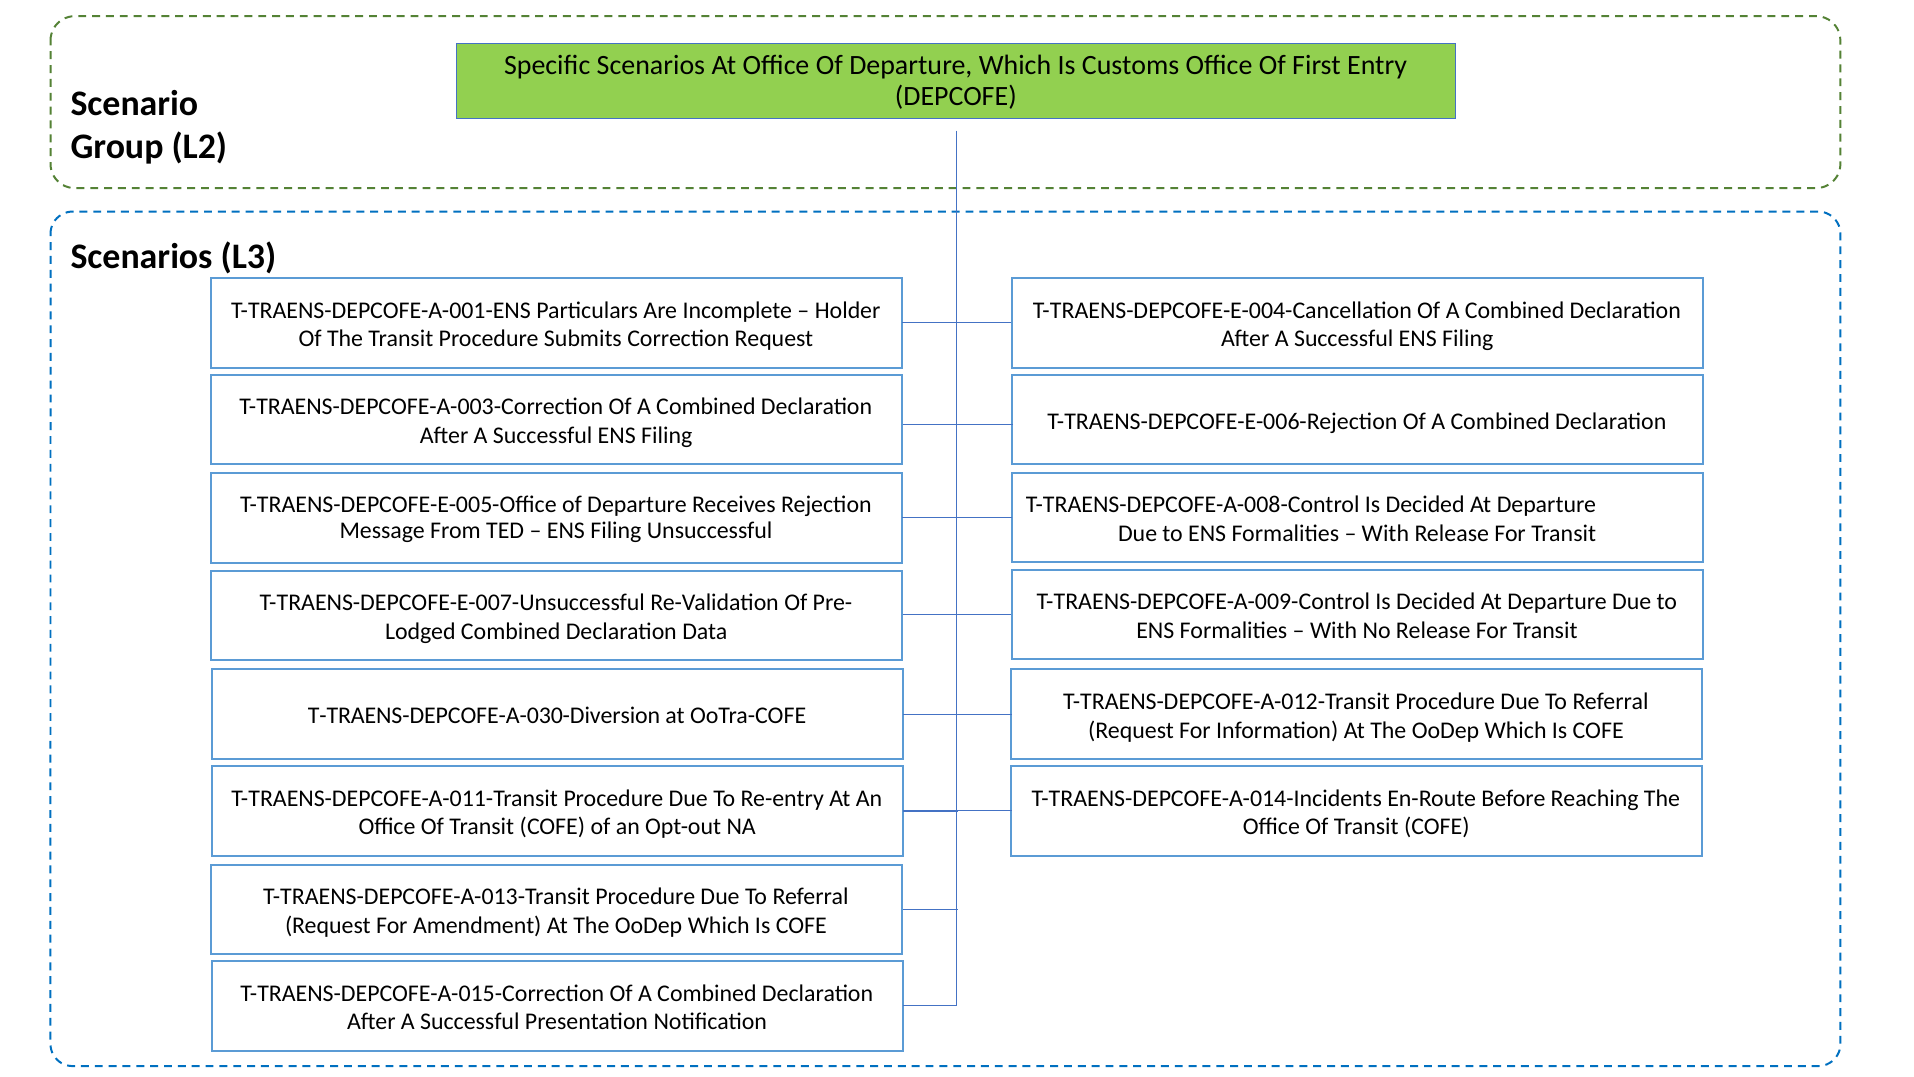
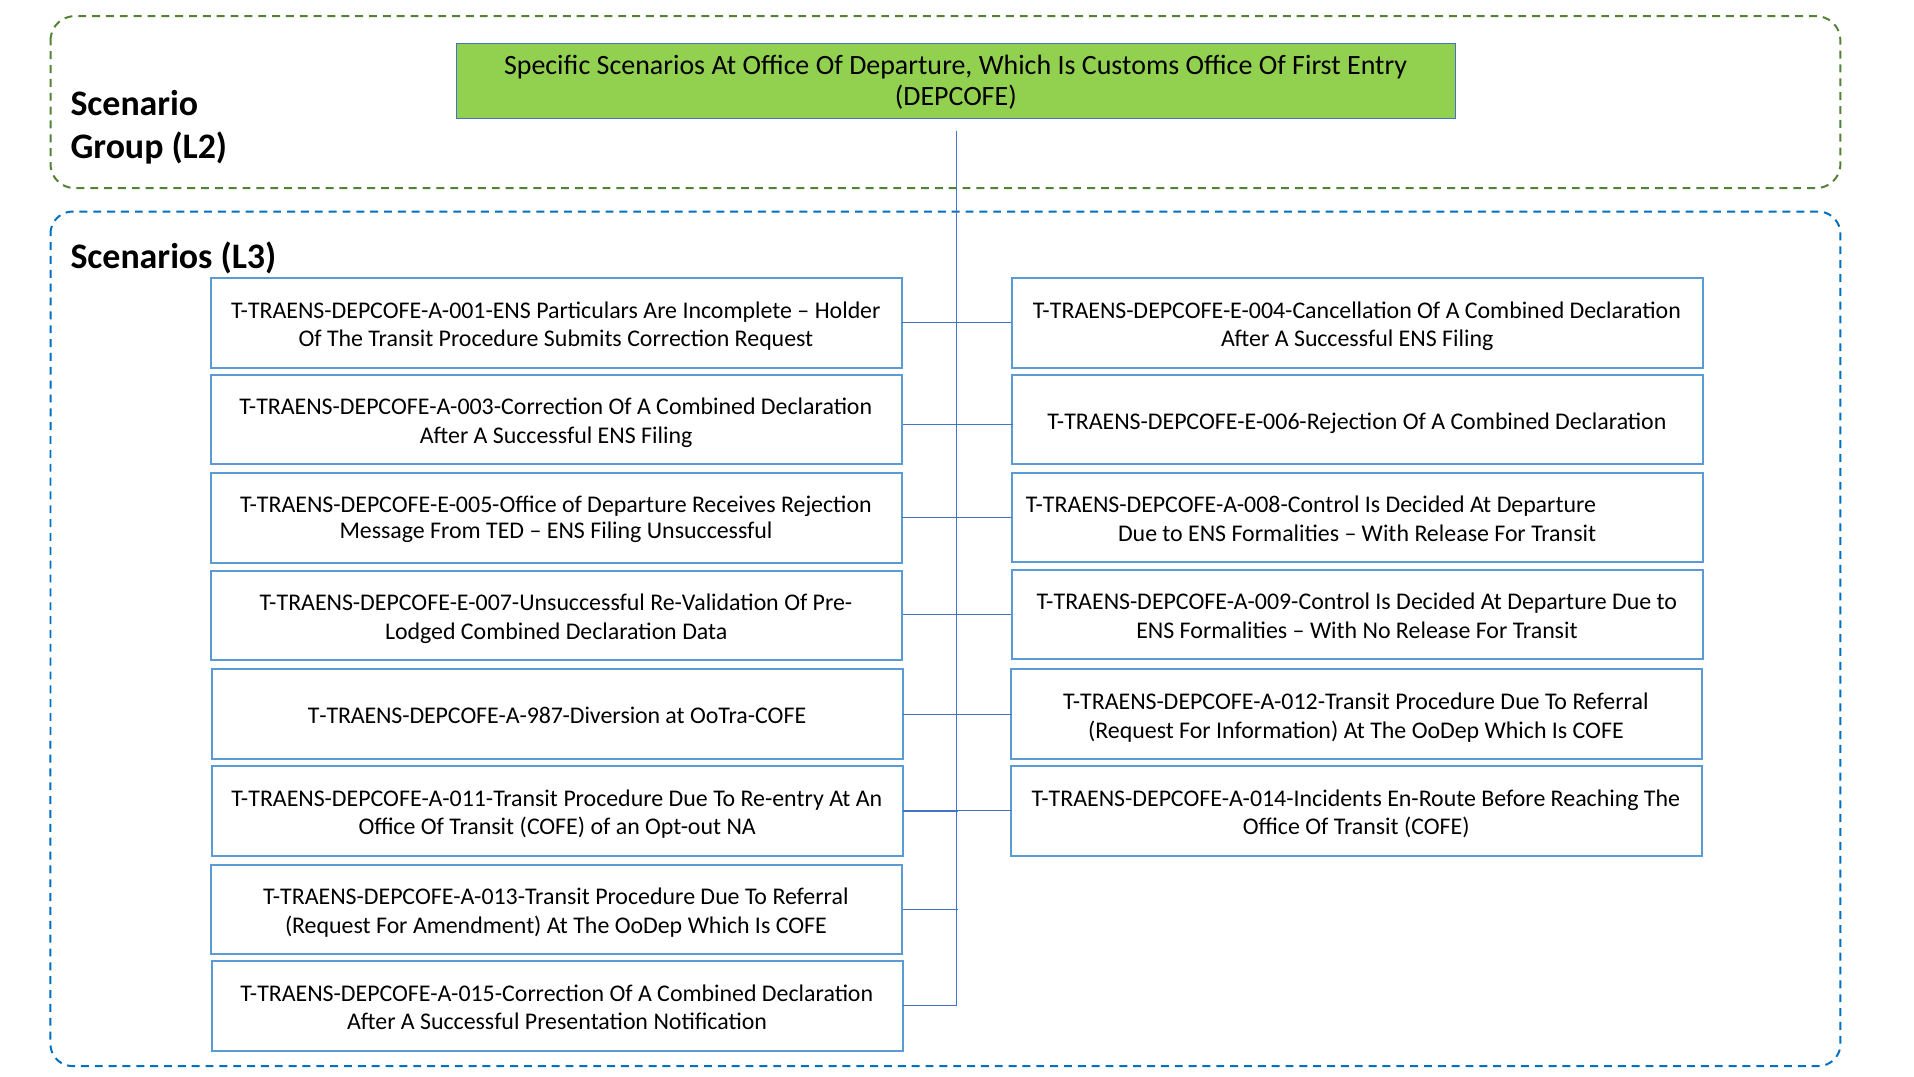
T-TRAENS-DEPCOFE-A-030-Diversion: T-TRAENS-DEPCOFE-A-030-Diversion -> T-TRAENS-DEPCOFE-A-987-Diversion (484, 716)
